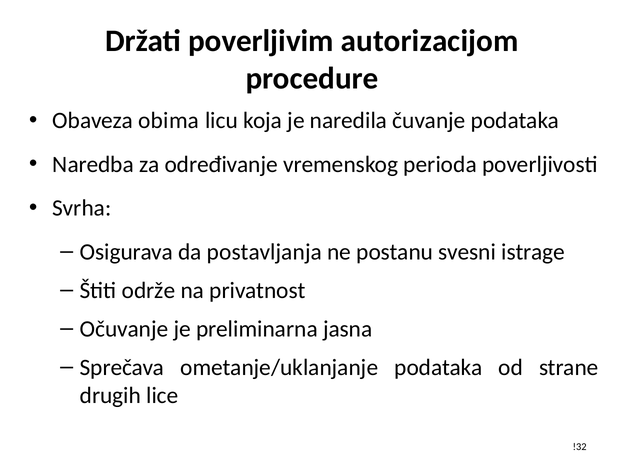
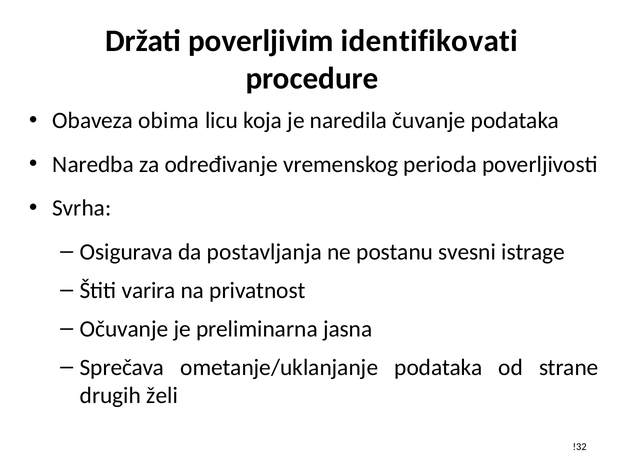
autorizacijom: autorizacijom -> identifikovati (430, 41)
održe: održe -> varira (149, 290)
lice: lice -> želi (162, 396)
